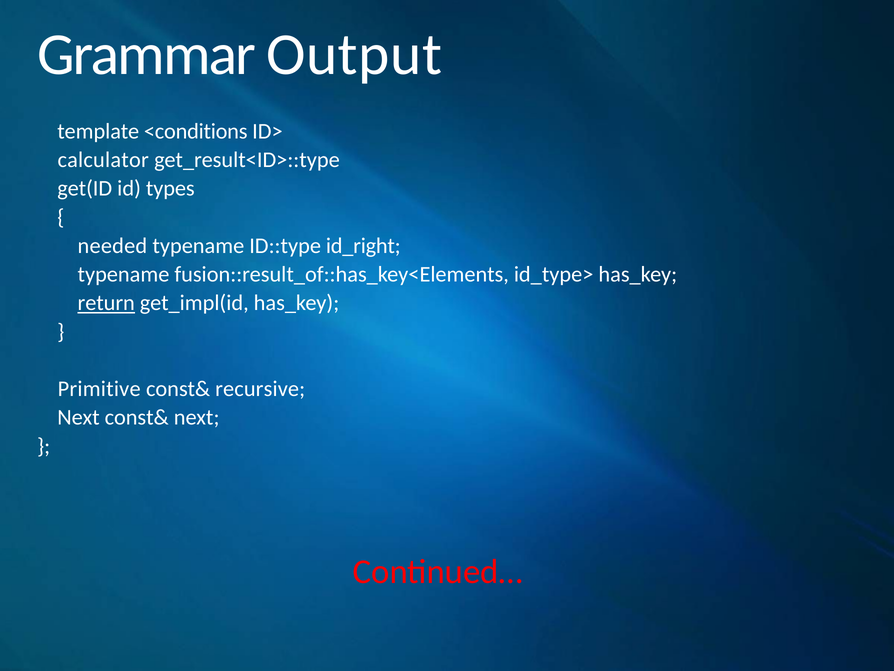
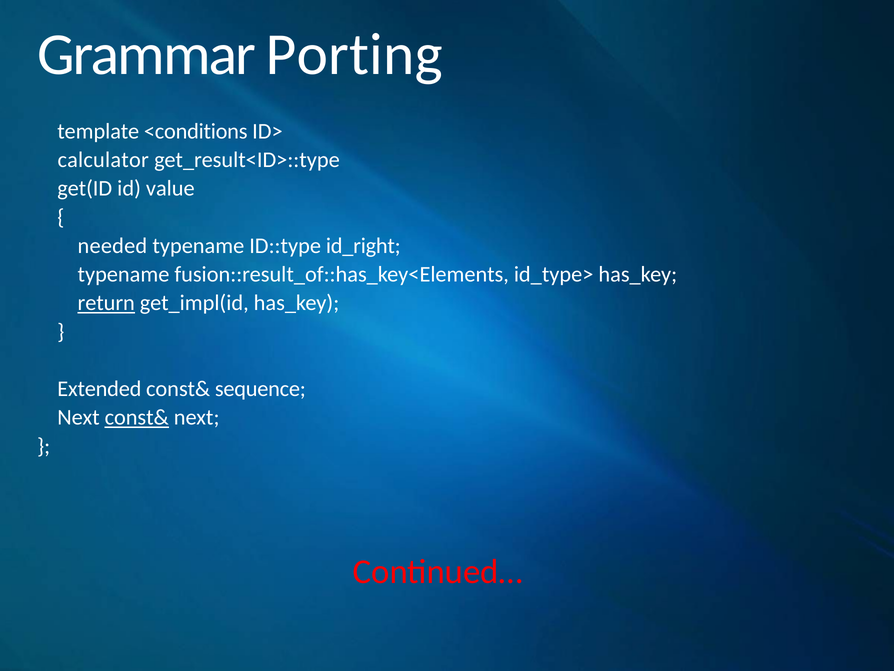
Output: Output -> Porting (354, 54)
types: types -> value (170, 188)
Primitive: Primitive -> Extended (99, 389)
recursive: recursive -> sequence (260, 389)
const& underline: none -> present (137, 417)
